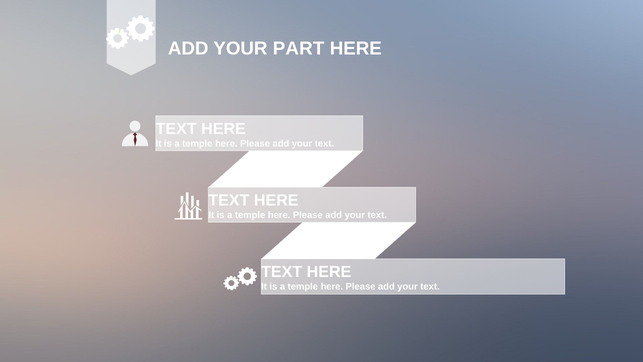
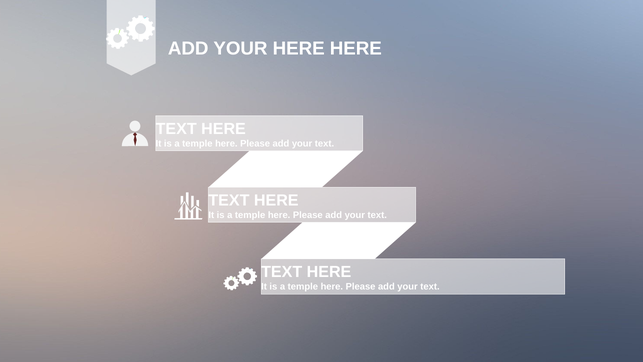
YOUR PART: PART -> HERE (299, 48)
